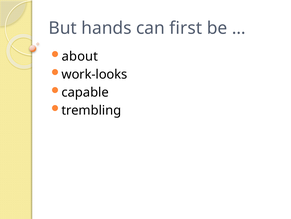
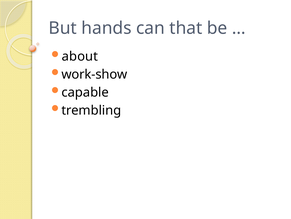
first: first -> that (186, 28)
work-looks: work-looks -> work-show (94, 74)
